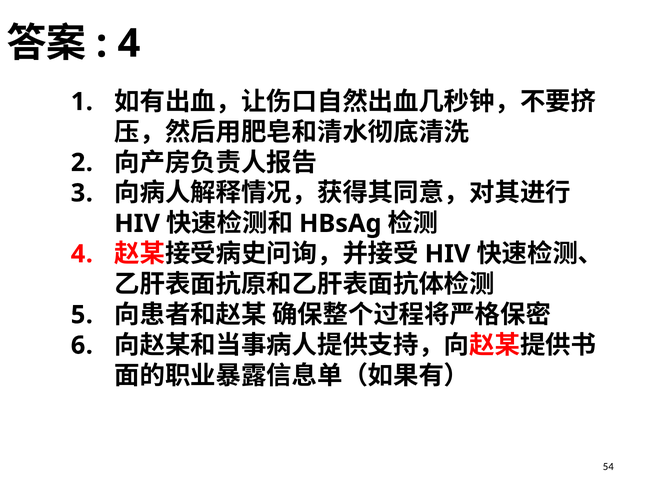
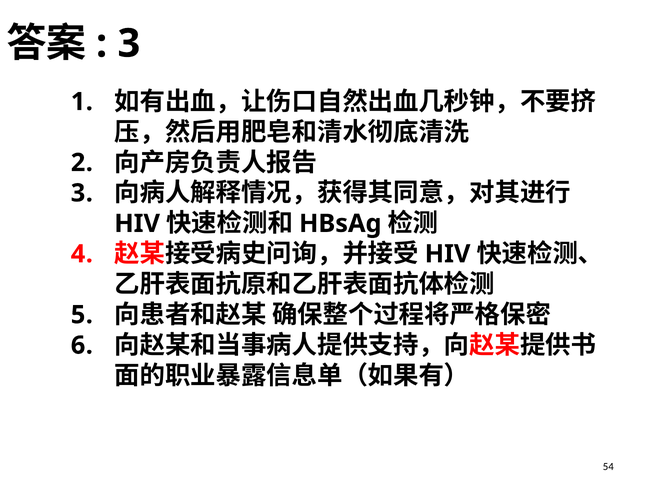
4: 4 -> 3 (129, 44)
